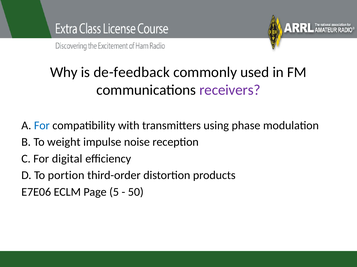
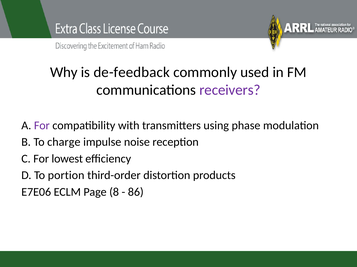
For colour: blue -> purple (42, 126)
weight: weight -> charge (64, 142)
digital: digital -> lowest (67, 159)
5: 5 -> 8 (114, 192)
50: 50 -> 86 (136, 192)
